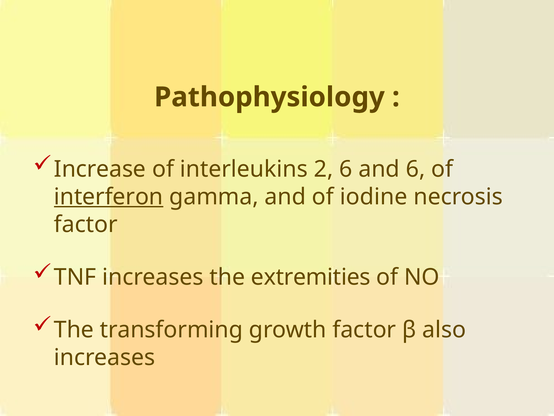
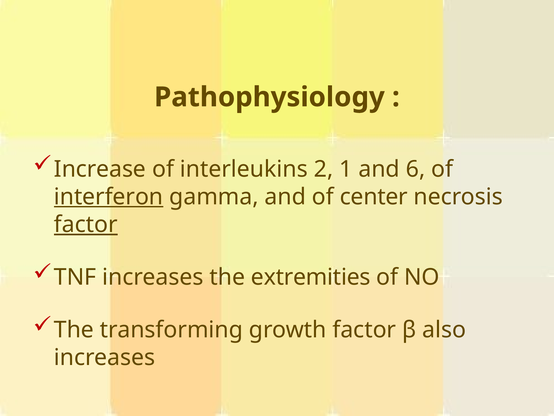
2 6: 6 -> 1 (346, 169)
iodine: iodine -> center (374, 197)
factor underline: none -> present (86, 224)
